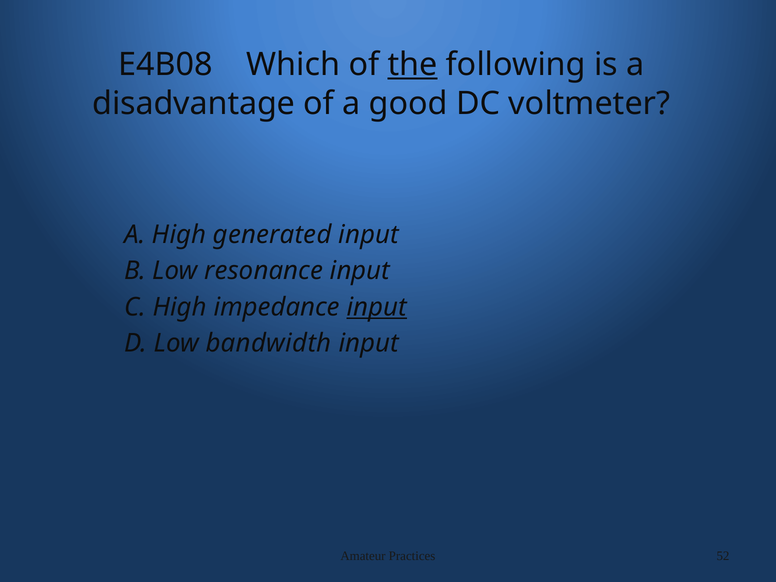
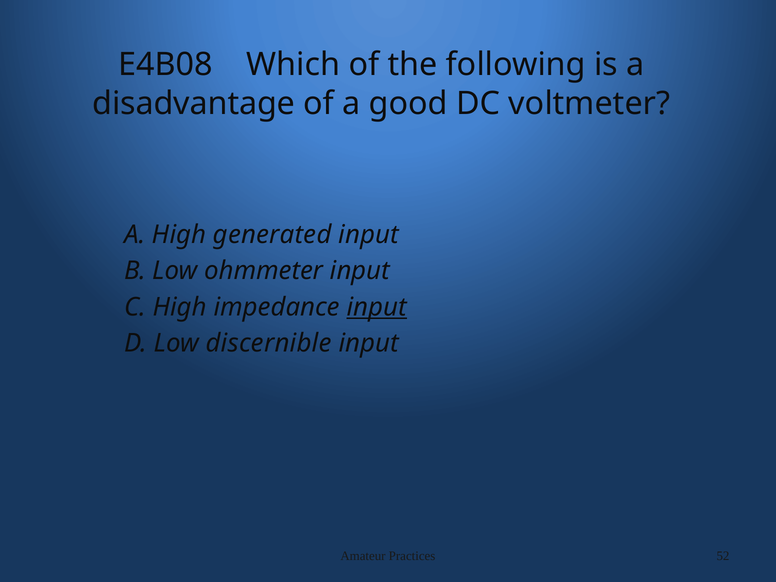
the underline: present -> none (413, 65)
resonance: resonance -> ohmmeter (264, 271)
bandwidth: bandwidth -> discernible (269, 343)
